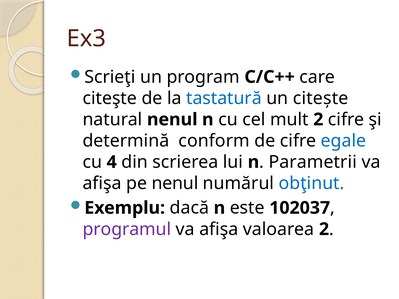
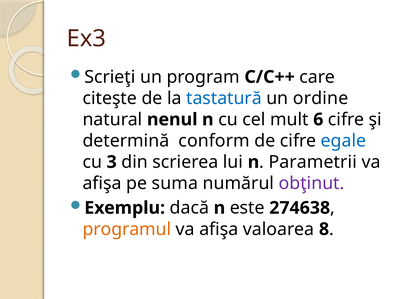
un citeşte: citeşte -> ordine (321, 98)
mult 2: 2 -> 6 (318, 120)
4: 4 -> 3 (112, 162)
pe nenul: nenul -> suma (175, 183)
obţinut colour: blue -> purple (312, 183)
102037: 102037 -> 274638 (300, 208)
programul colour: purple -> orange (127, 229)
valoarea 2: 2 -> 8 (324, 229)
